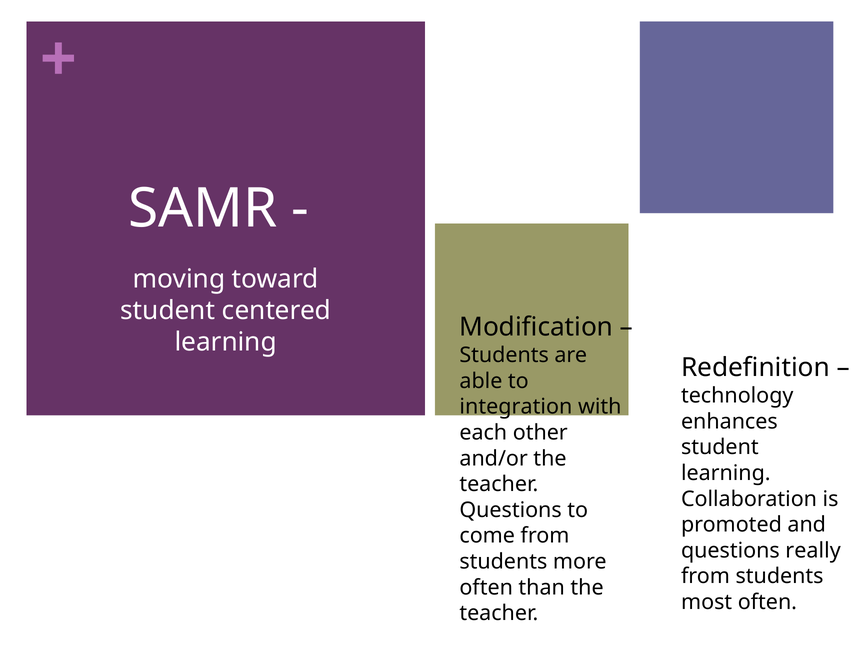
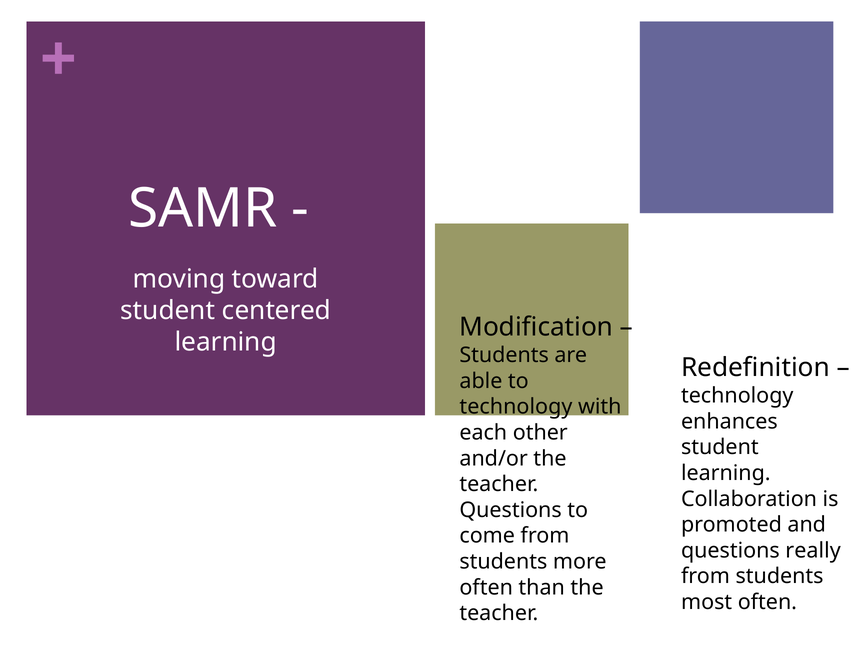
integration: integration -> technology (516, 407)
